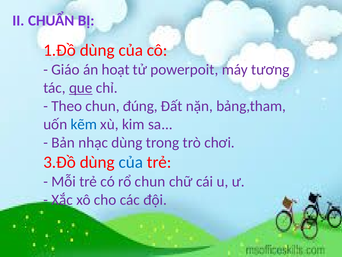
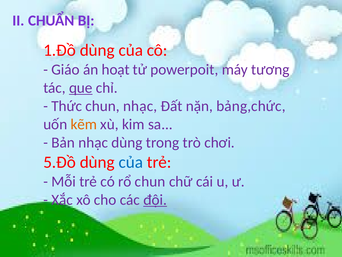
Theo: Theo -> Thức (67, 106)
chun đúng: đúng -> nhạc (140, 106)
bảng,tham: bảng,tham -> bảng,chức (251, 106)
kẽm colour: blue -> orange (84, 124)
3.Đồ: 3.Đồ -> 5.Đồ (60, 162)
đội underline: none -> present (155, 199)
